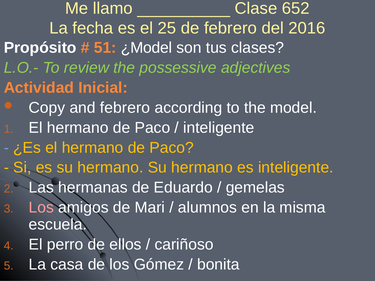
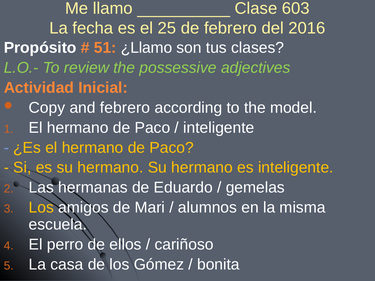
652: 652 -> 603 (296, 8)
¿Model: ¿Model -> ¿Llamo (147, 48)
Los colour: pink -> yellow (41, 208)
